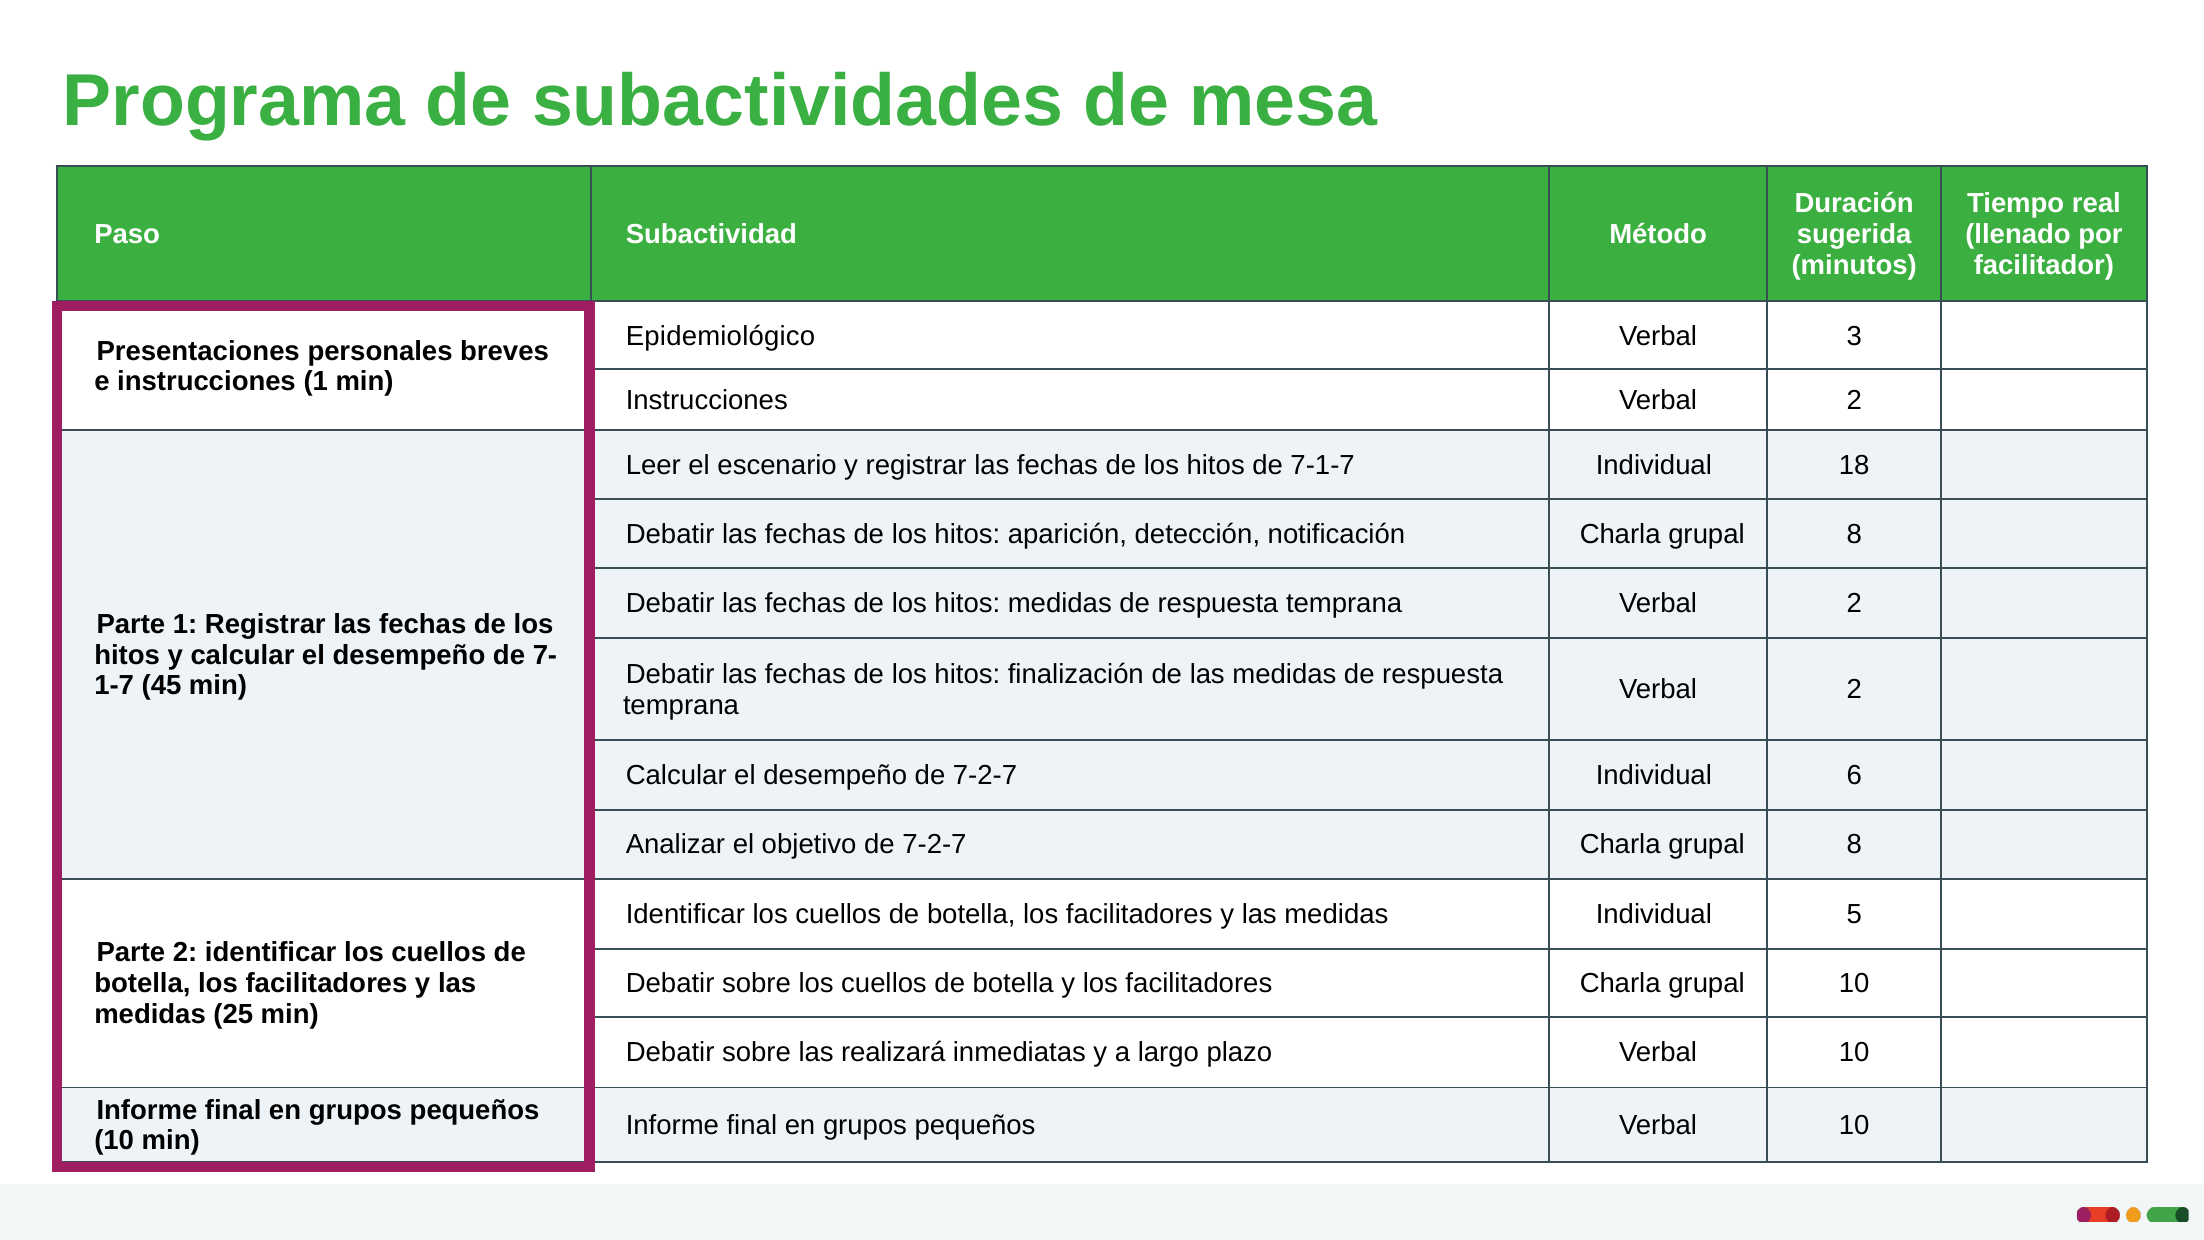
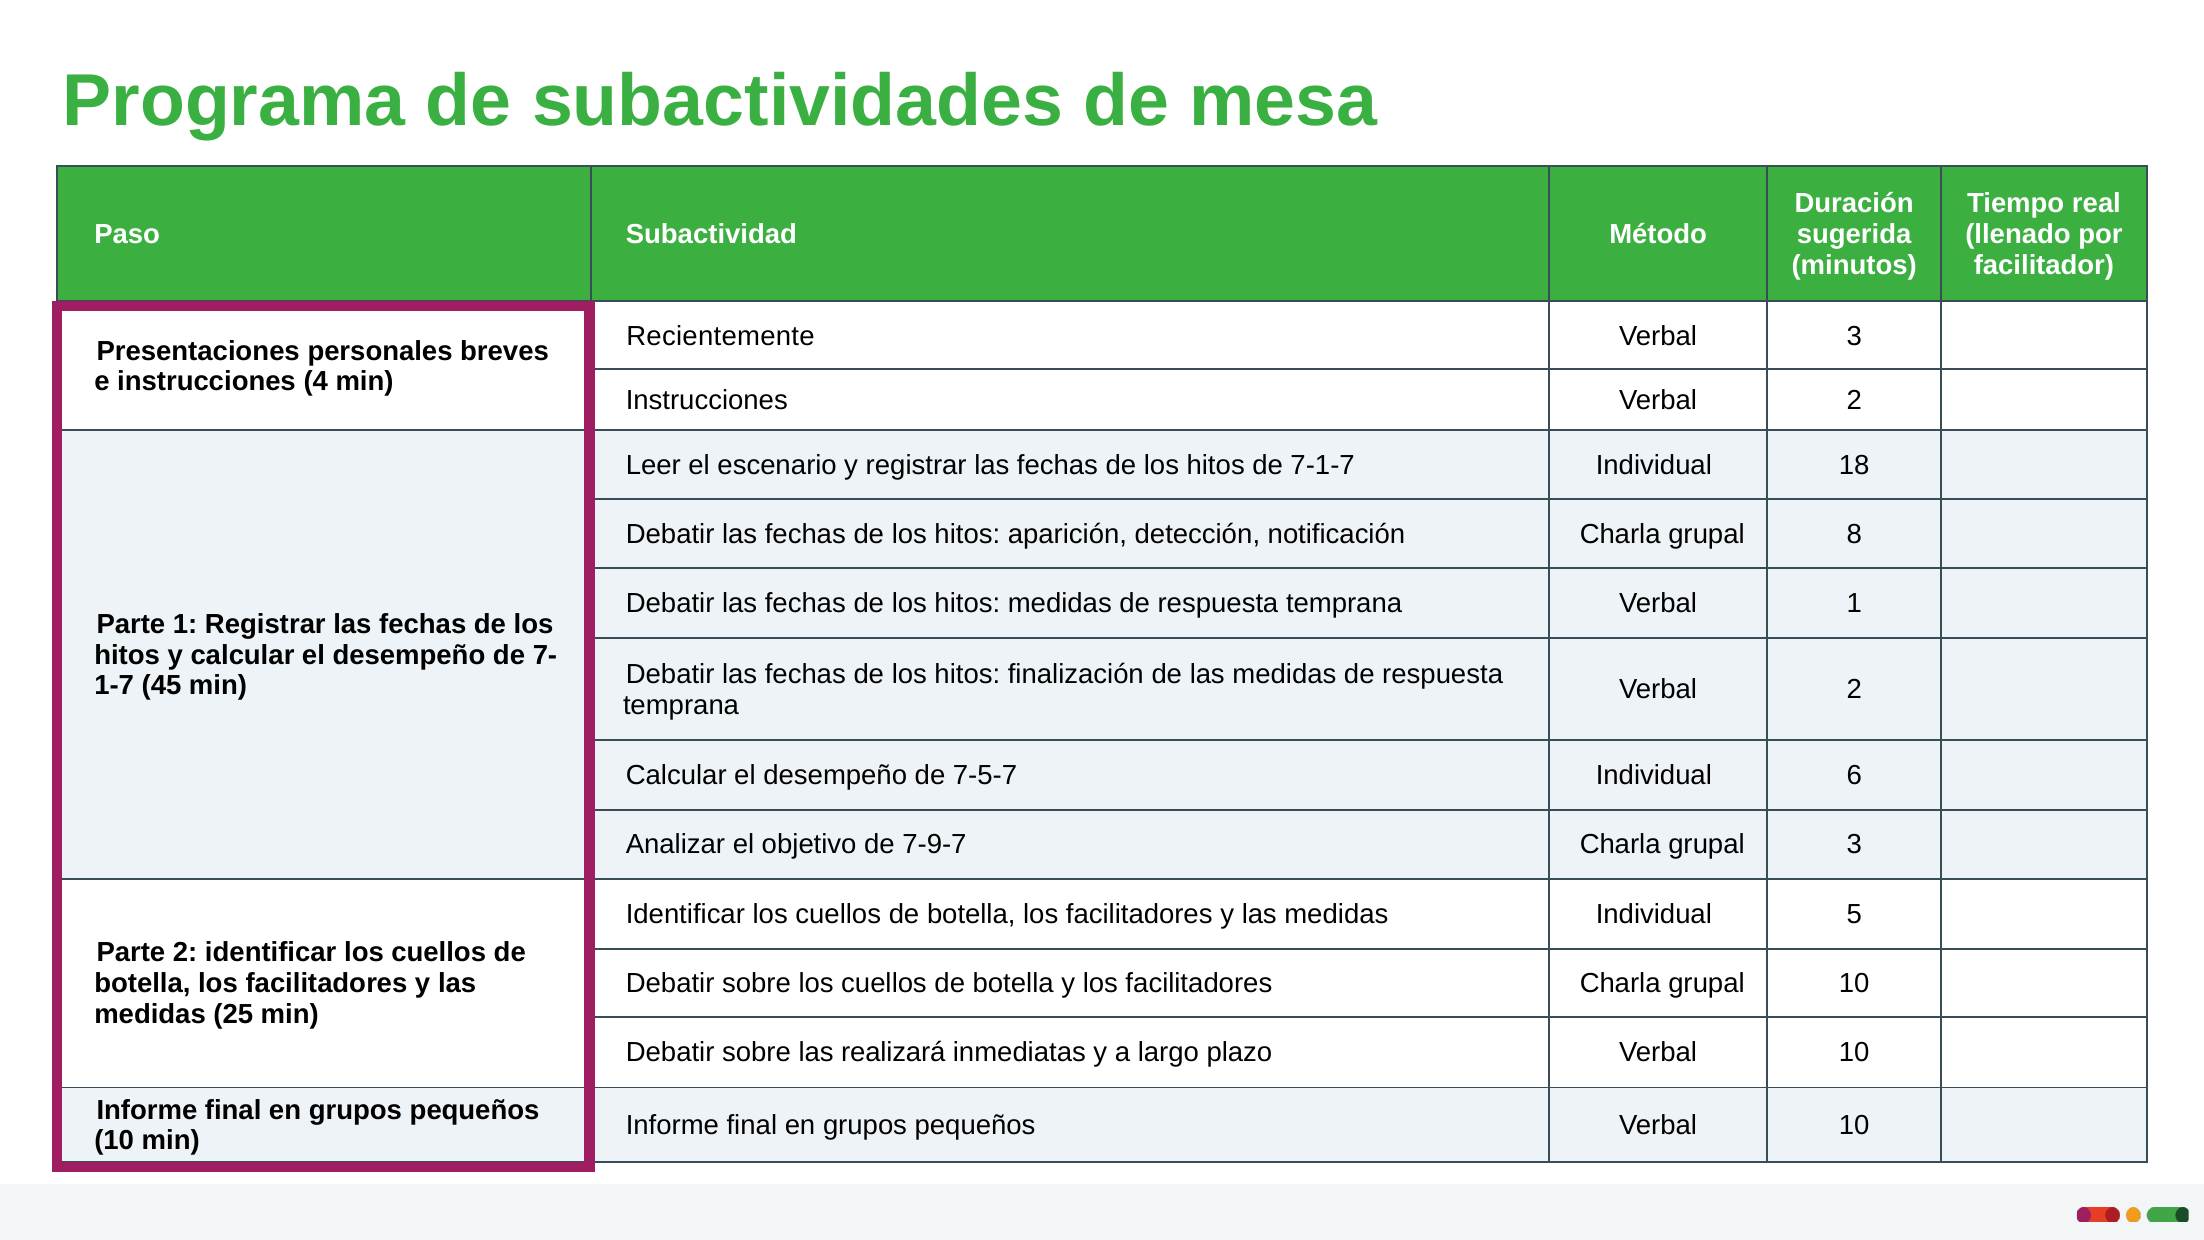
Epidemiológico: Epidemiológico -> Recientemente (721, 336)
instrucciones 1: 1 -> 4 (316, 382)
2: 2 -> 1 (1854, 604)
desempeño de 7-2-7: 7-2-7 -> 7-5-7 (985, 776)
objetivo de 7-2-7: 7-2-7 -> 7-9-7 (934, 845)
8: 8 -> 3 (1854, 845)
